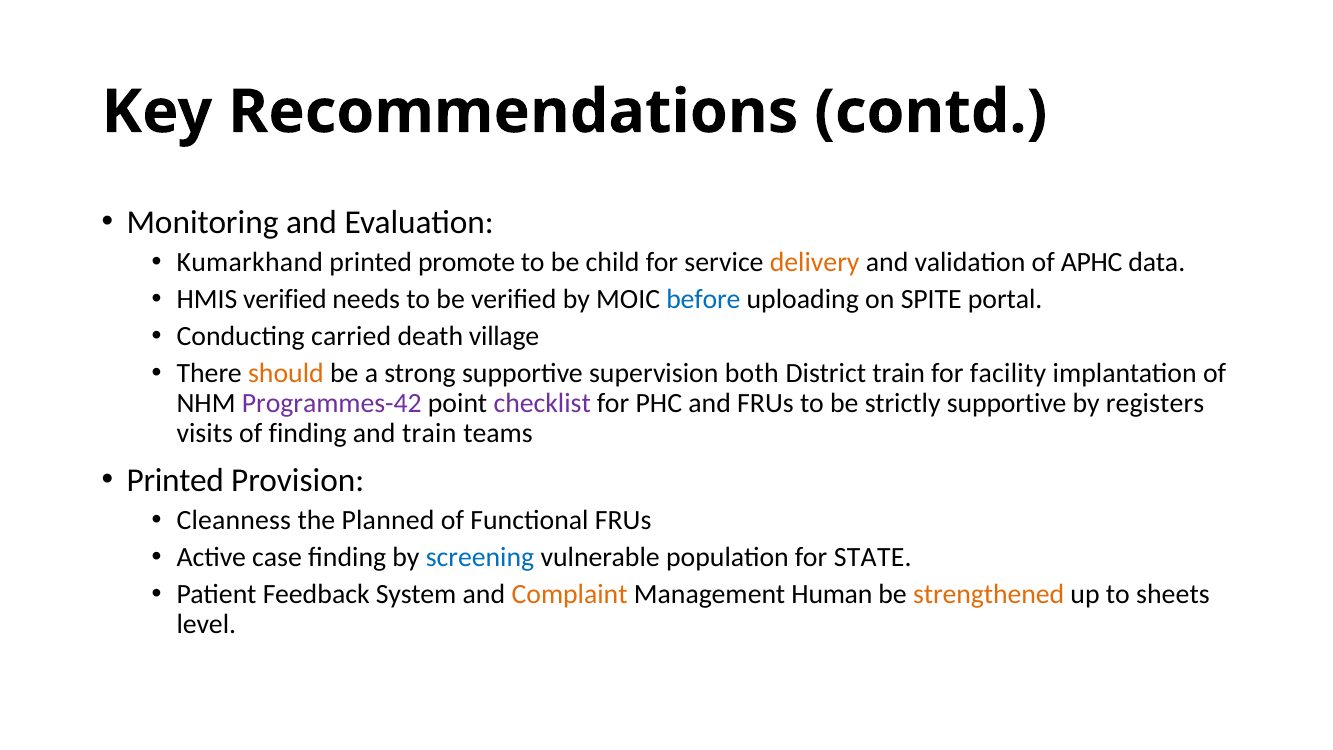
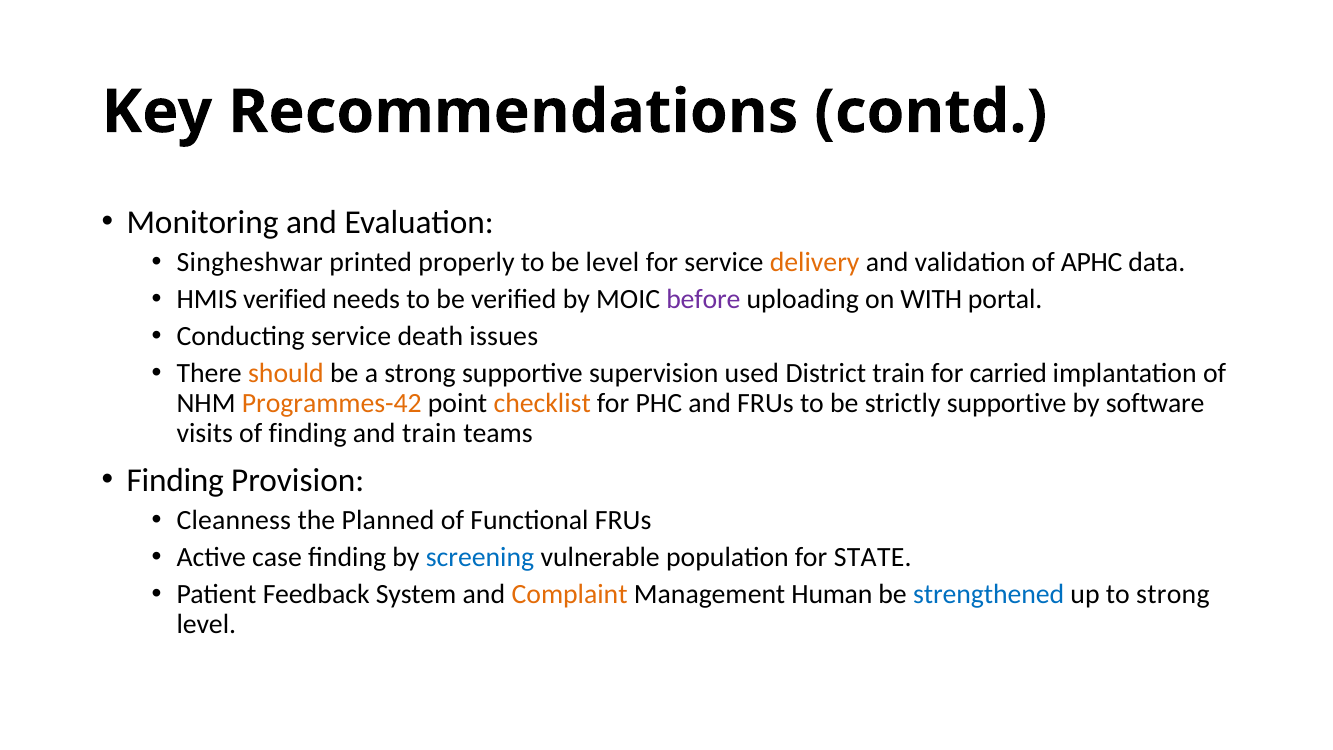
Kumarkhand: Kumarkhand -> Singheshwar (250, 262)
promote: promote -> properly (466, 262)
be child: child -> level (612, 262)
before colour: blue -> purple (703, 299)
SPITE: SPITE -> WITH (931, 299)
Conducting carried: carried -> service (351, 336)
village: village -> issues (504, 336)
both: both -> used (752, 373)
facility: facility -> carried (1008, 373)
Programmes-42 colour: purple -> orange (332, 403)
checklist colour: purple -> orange (542, 403)
registers: registers -> software (1155, 403)
Printed: Printed -> Finding (175, 480)
strengthened colour: orange -> blue (989, 594)
to sheets: sheets -> strong (1173, 594)
